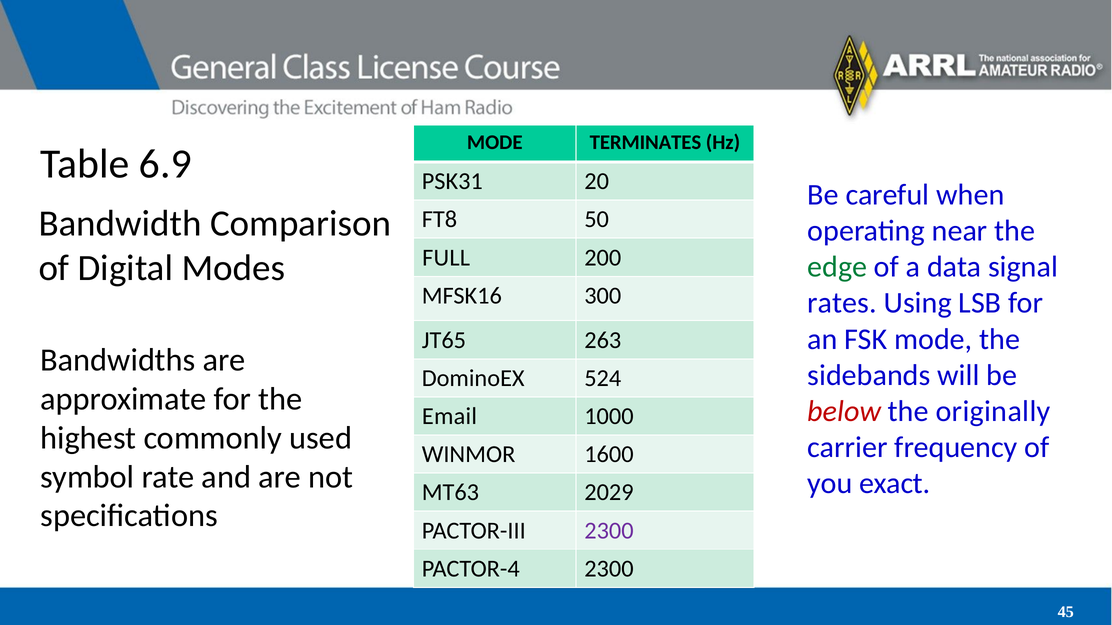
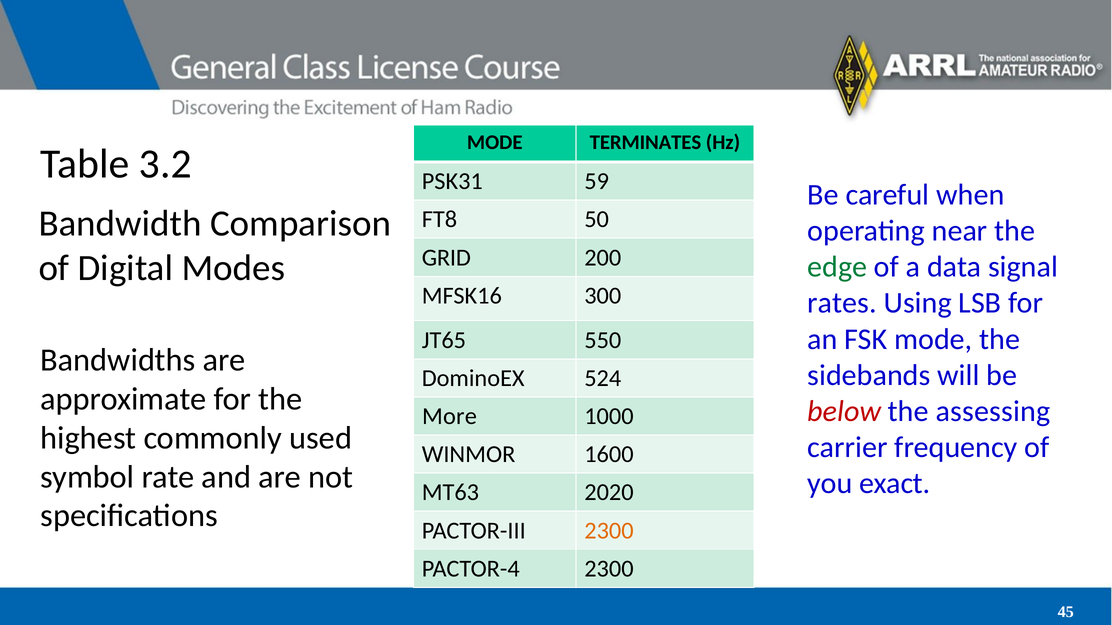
6.9: 6.9 -> 3.2 (165, 164)
20: 20 -> 59 (597, 181)
FULL: FULL -> GRID (446, 258)
263: 263 -> 550 (603, 340)
originally: originally -> assessing (993, 412)
Email: Email -> More (449, 417)
2029: 2029 -> 2020 (609, 493)
2300 colour: purple -> orange (609, 531)
